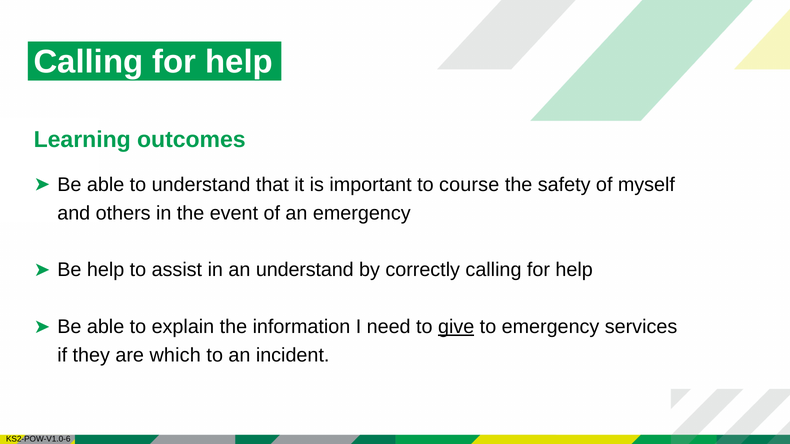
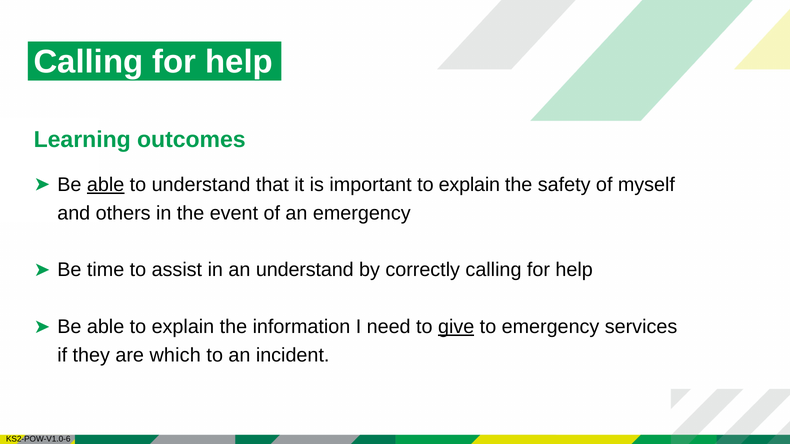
able underline: none -> present (106, 185)
important to course: course -> explain (469, 185)
Be help: help -> time (106, 270)
